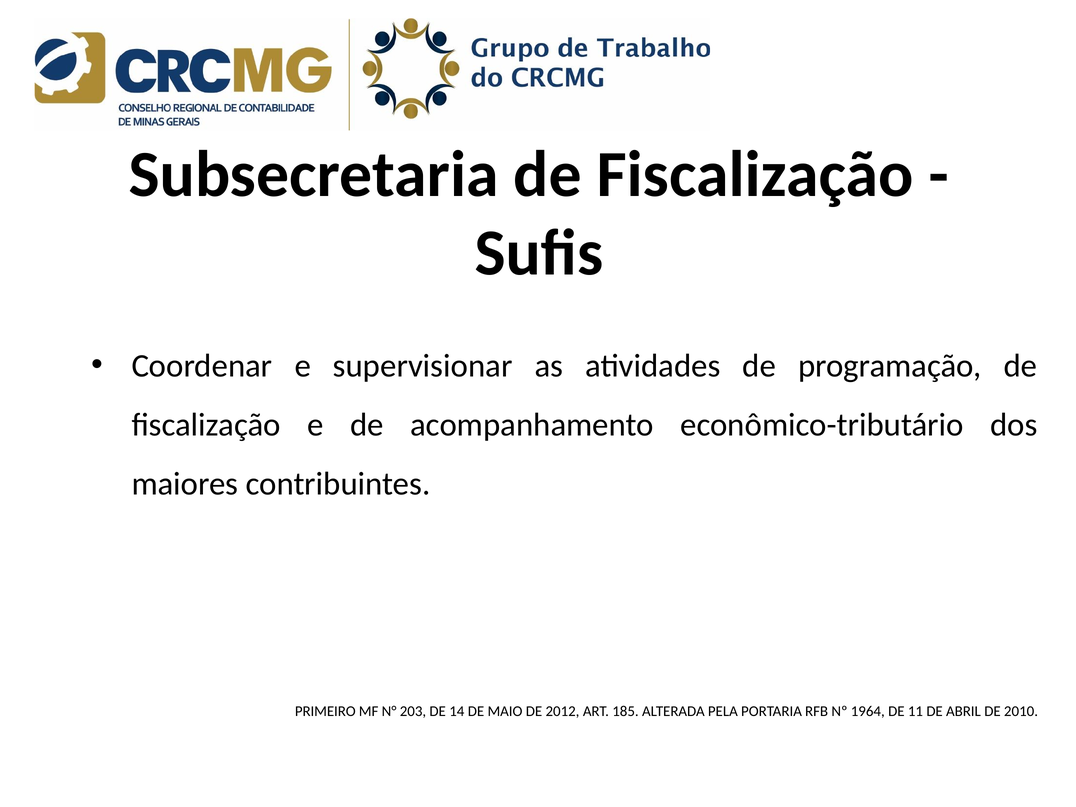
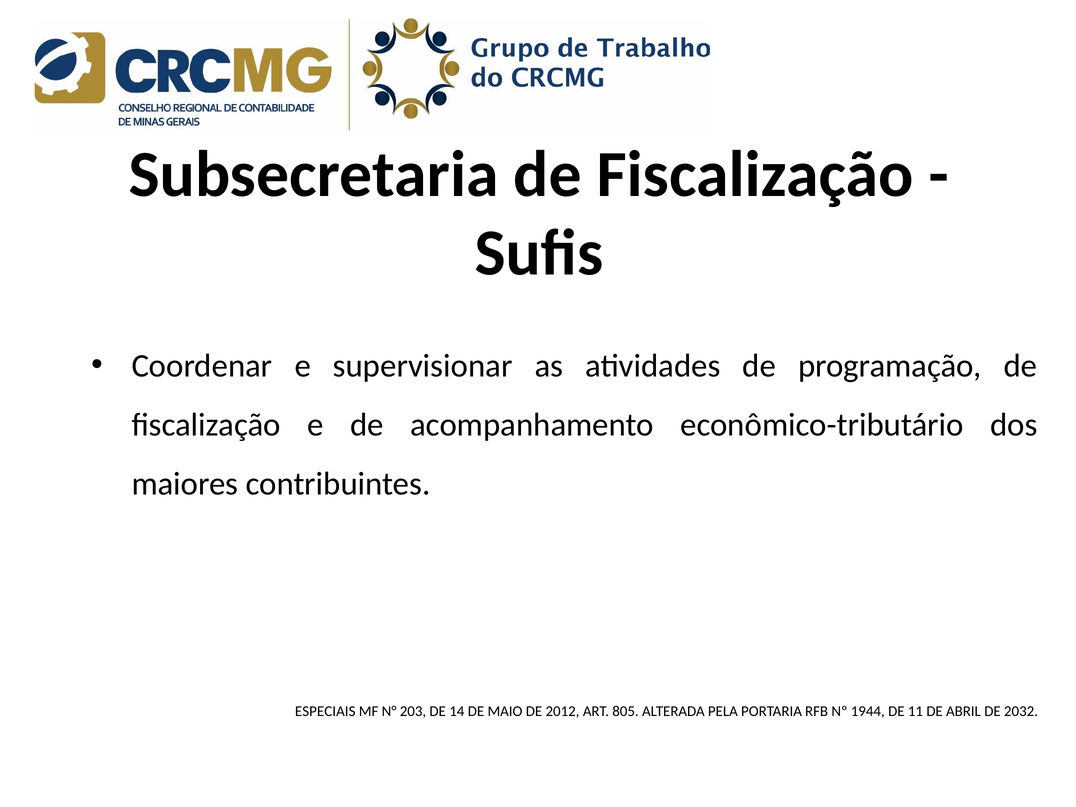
PRIMEIRO: PRIMEIRO -> ESPECIAIS (325, 711)
185: 185 -> 805 (625, 711)
1964: 1964 -> 1944 (868, 711)
2010: 2010 -> 2032 (1021, 711)
